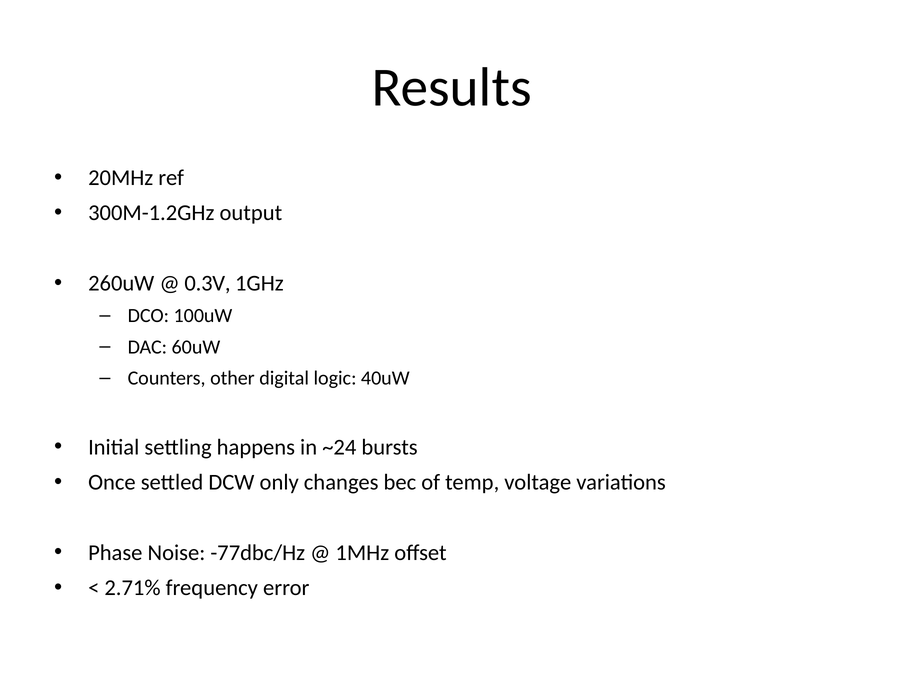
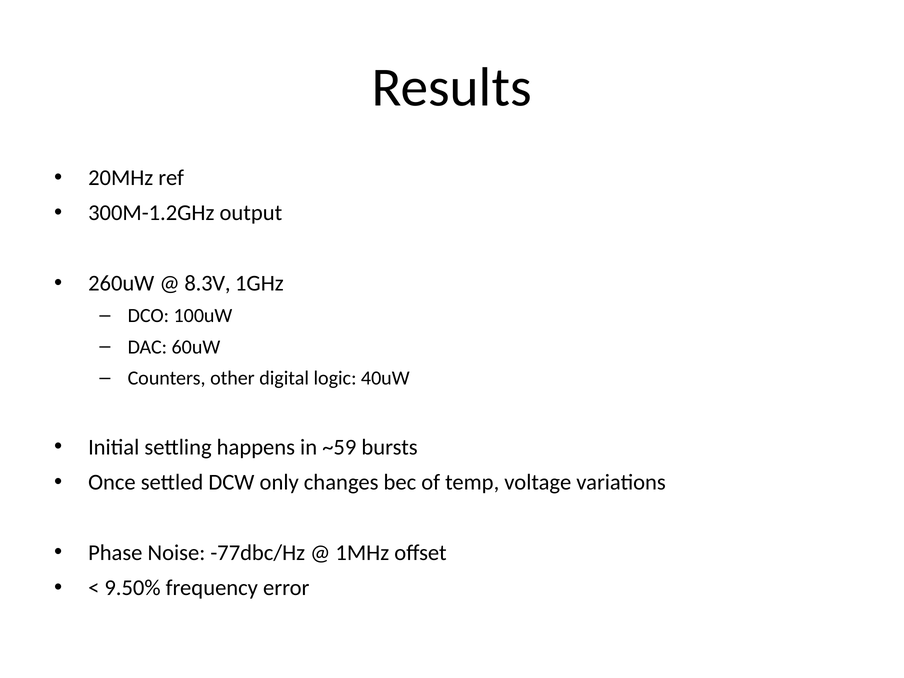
0.3V: 0.3V -> 8.3V (208, 283)
~24: ~24 -> ~59 (339, 447)
2.71%: 2.71% -> 9.50% (132, 588)
